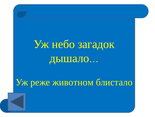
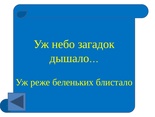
животном: животном -> беленьких (73, 82)
